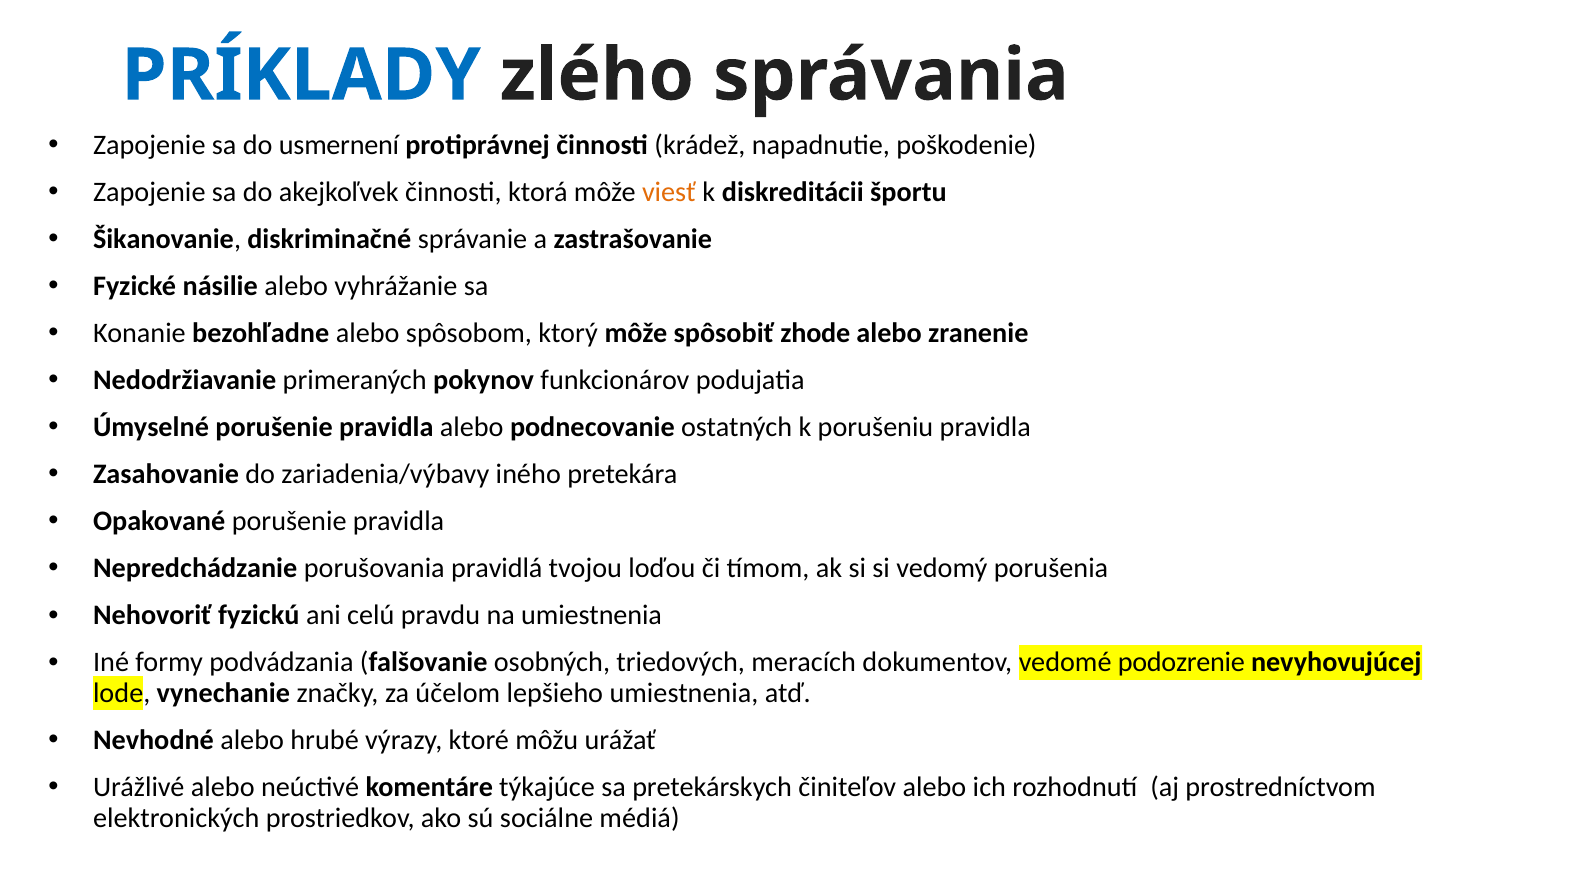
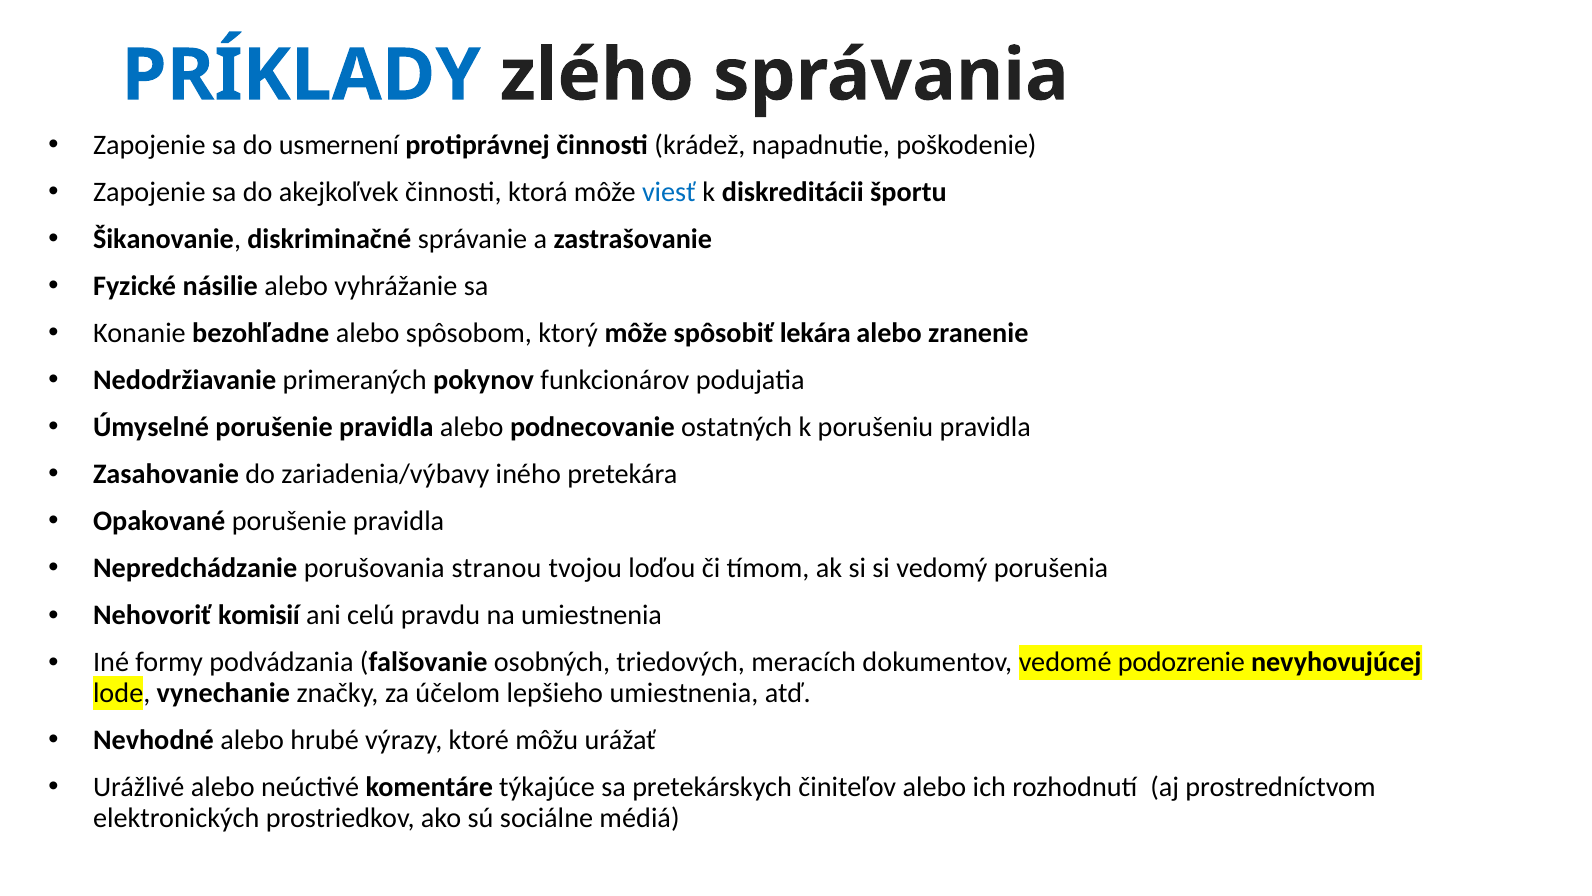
viesť colour: orange -> blue (669, 192)
zhode: zhode -> lekára (815, 333)
pravidlá: pravidlá -> stranou (497, 568)
fyzickú: fyzickú -> komisií (259, 615)
